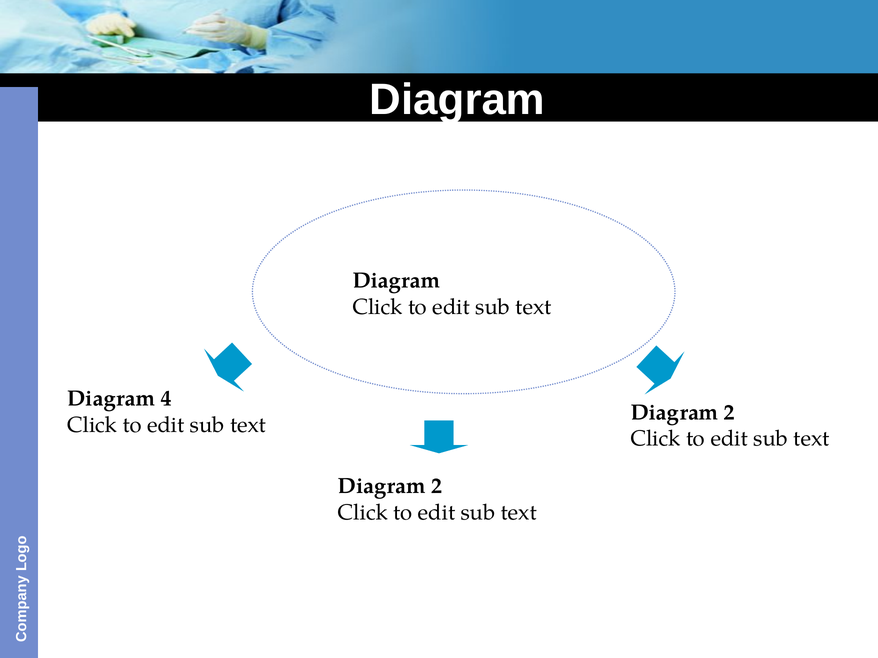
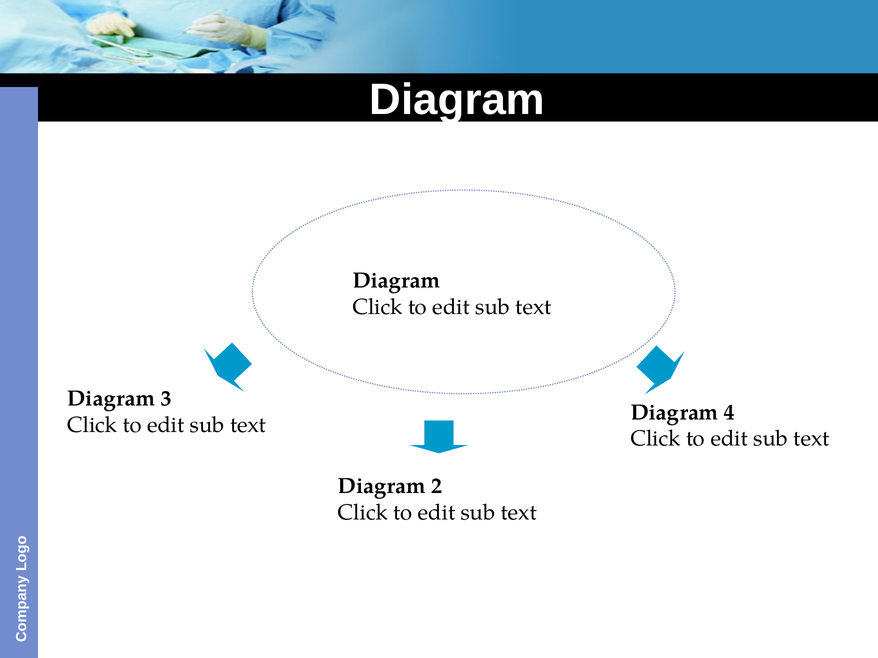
4: 4 -> 3 (166, 399)
2: 2 -> 4 (729, 413)
